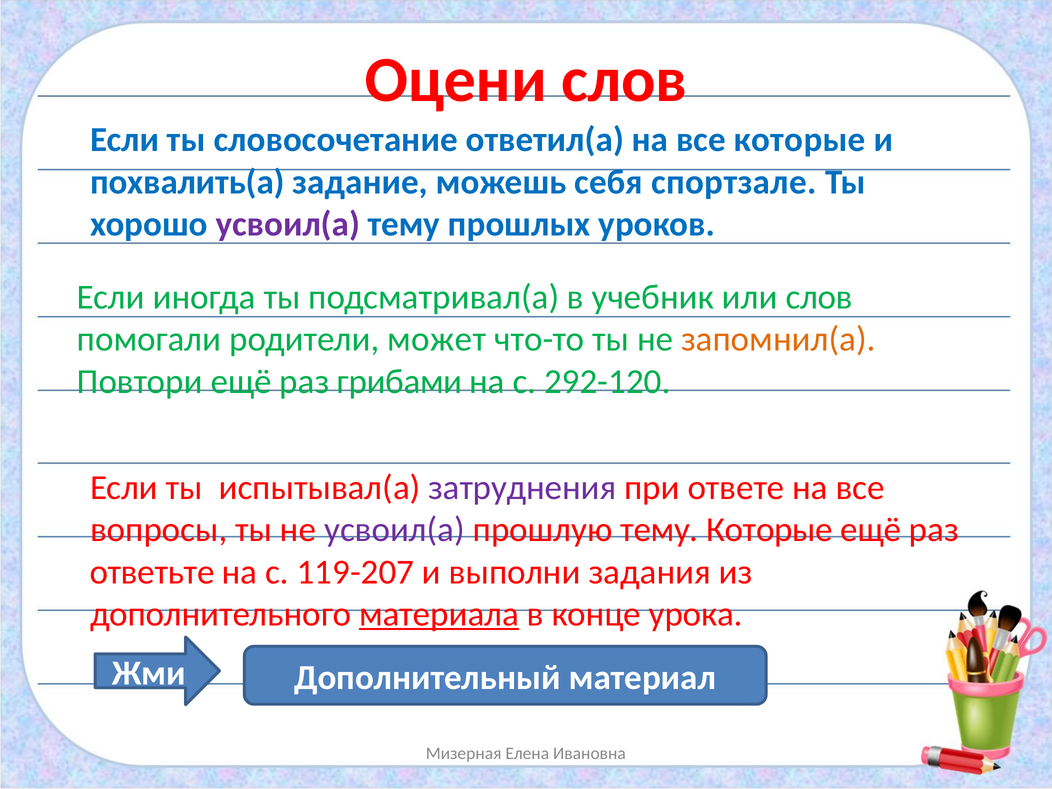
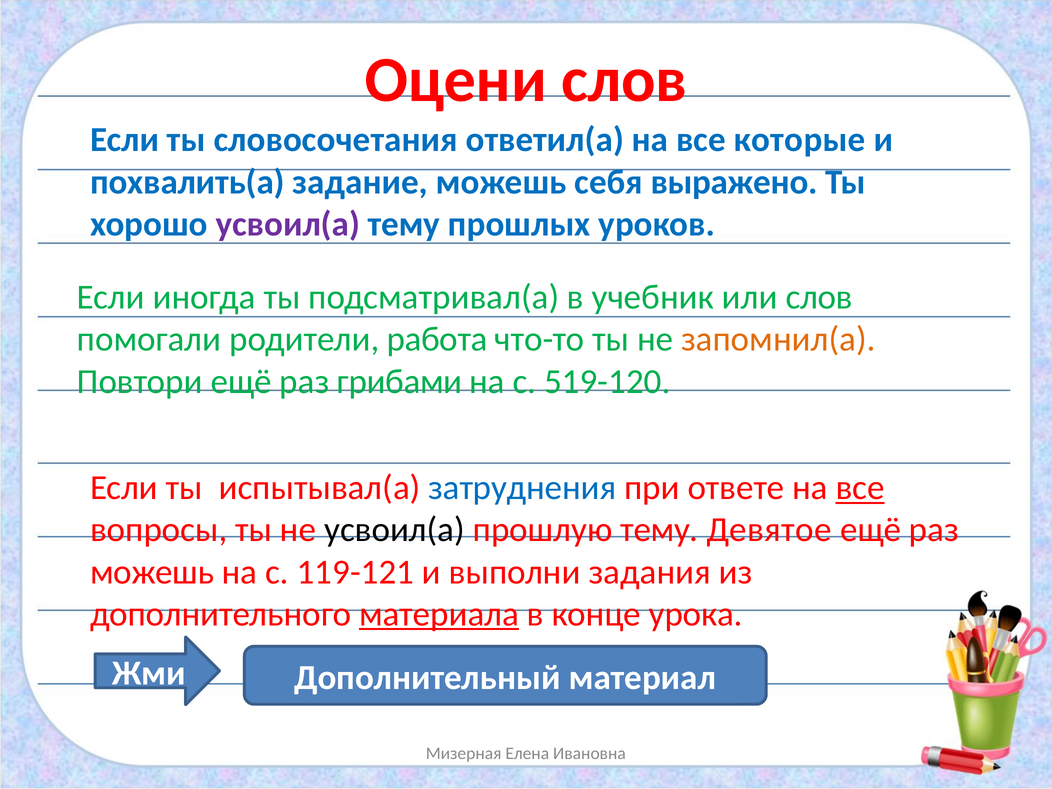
словосочетание: словосочетание -> словосочетания (336, 140)
спортзале: спортзале -> выражено (734, 182)
может: может -> работа (437, 339)
292-120: 292-120 -> 519-120 (607, 381)
затруднения colour: purple -> blue (522, 488)
все underline: none -> present (860, 488)
усвоил(а colour: purple -> black (395, 530)
тему Которые: Которые -> Девятое (769, 530)
ответьте: ответьте -> можешь (152, 572)
119-207: 119-207 -> 119-121 (355, 572)
